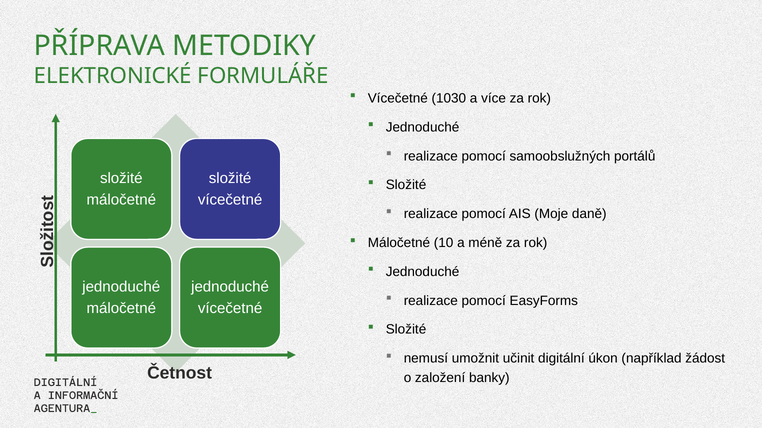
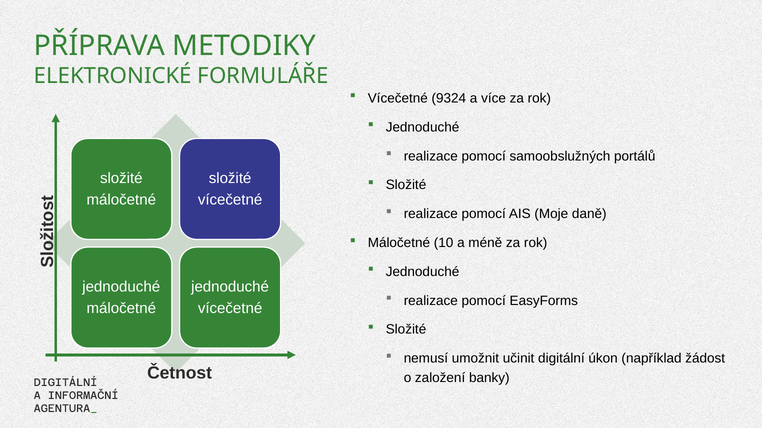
1030: 1030 -> 9324 (449, 98)
